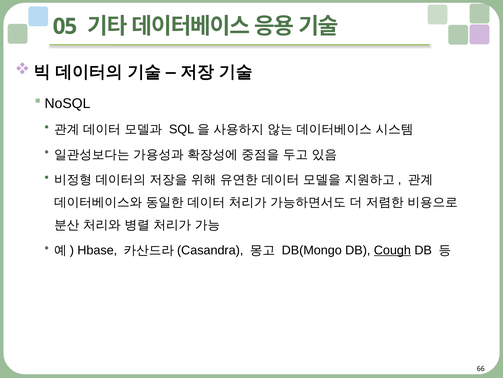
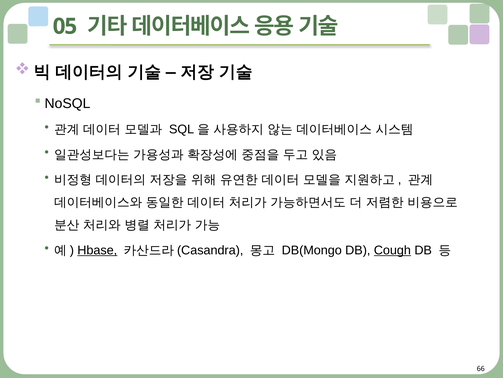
Hbase underline: none -> present (97, 250)
